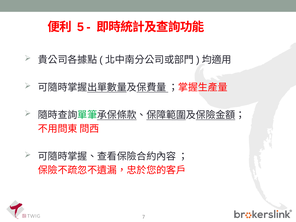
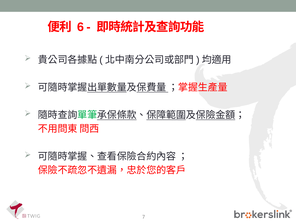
5: 5 -> 6 (80, 27)
